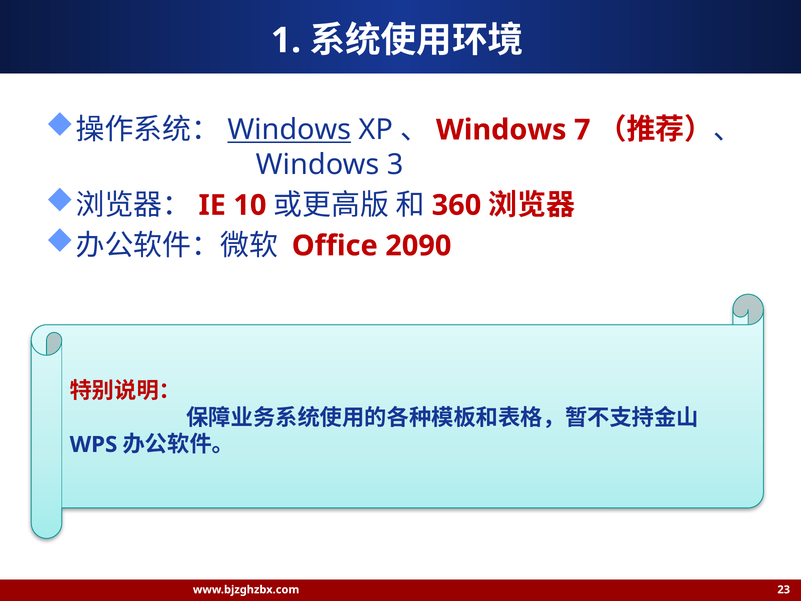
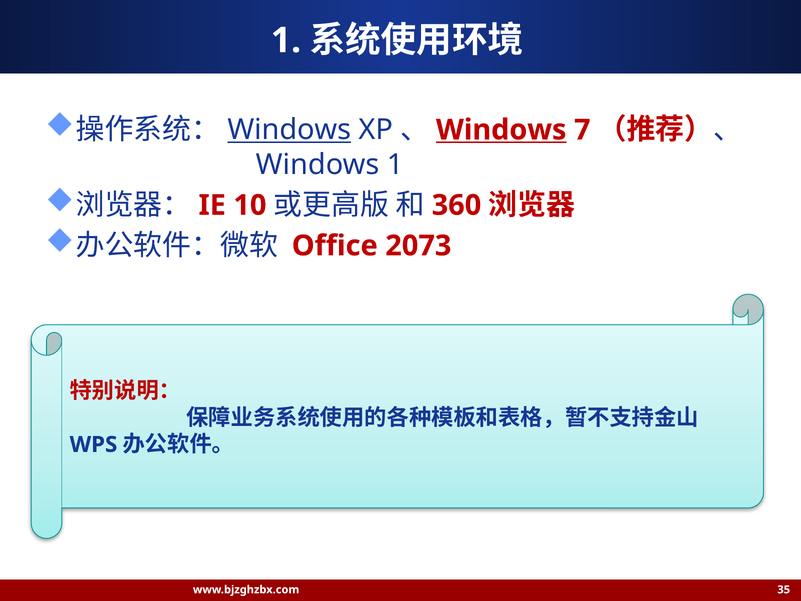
Windows underline: none -> present (501, 130)
Windows 3: 3 -> 1 (395, 165)
2090: 2090 -> 2073 (418, 246)
23: 23 -> 35 (784, 589)
